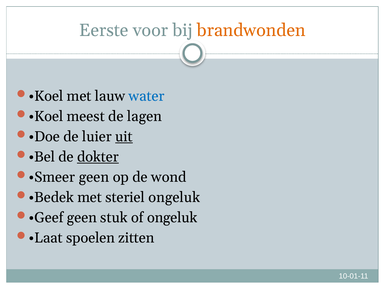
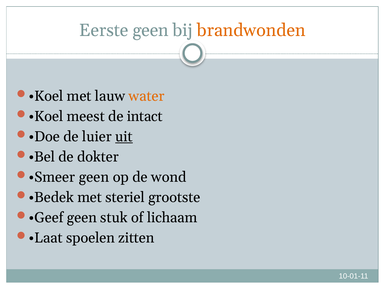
Eerste voor: voor -> geen (151, 30)
water colour: blue -> orange (147, 96)
lagen: lagen -> intact (145, 116)
dokter underline: present -> none (98, 157)
steriel ongeluk: ongeluk -> grootste (174, 197)
of ongeluk: ongeluk -> lichaam (172, 218)
